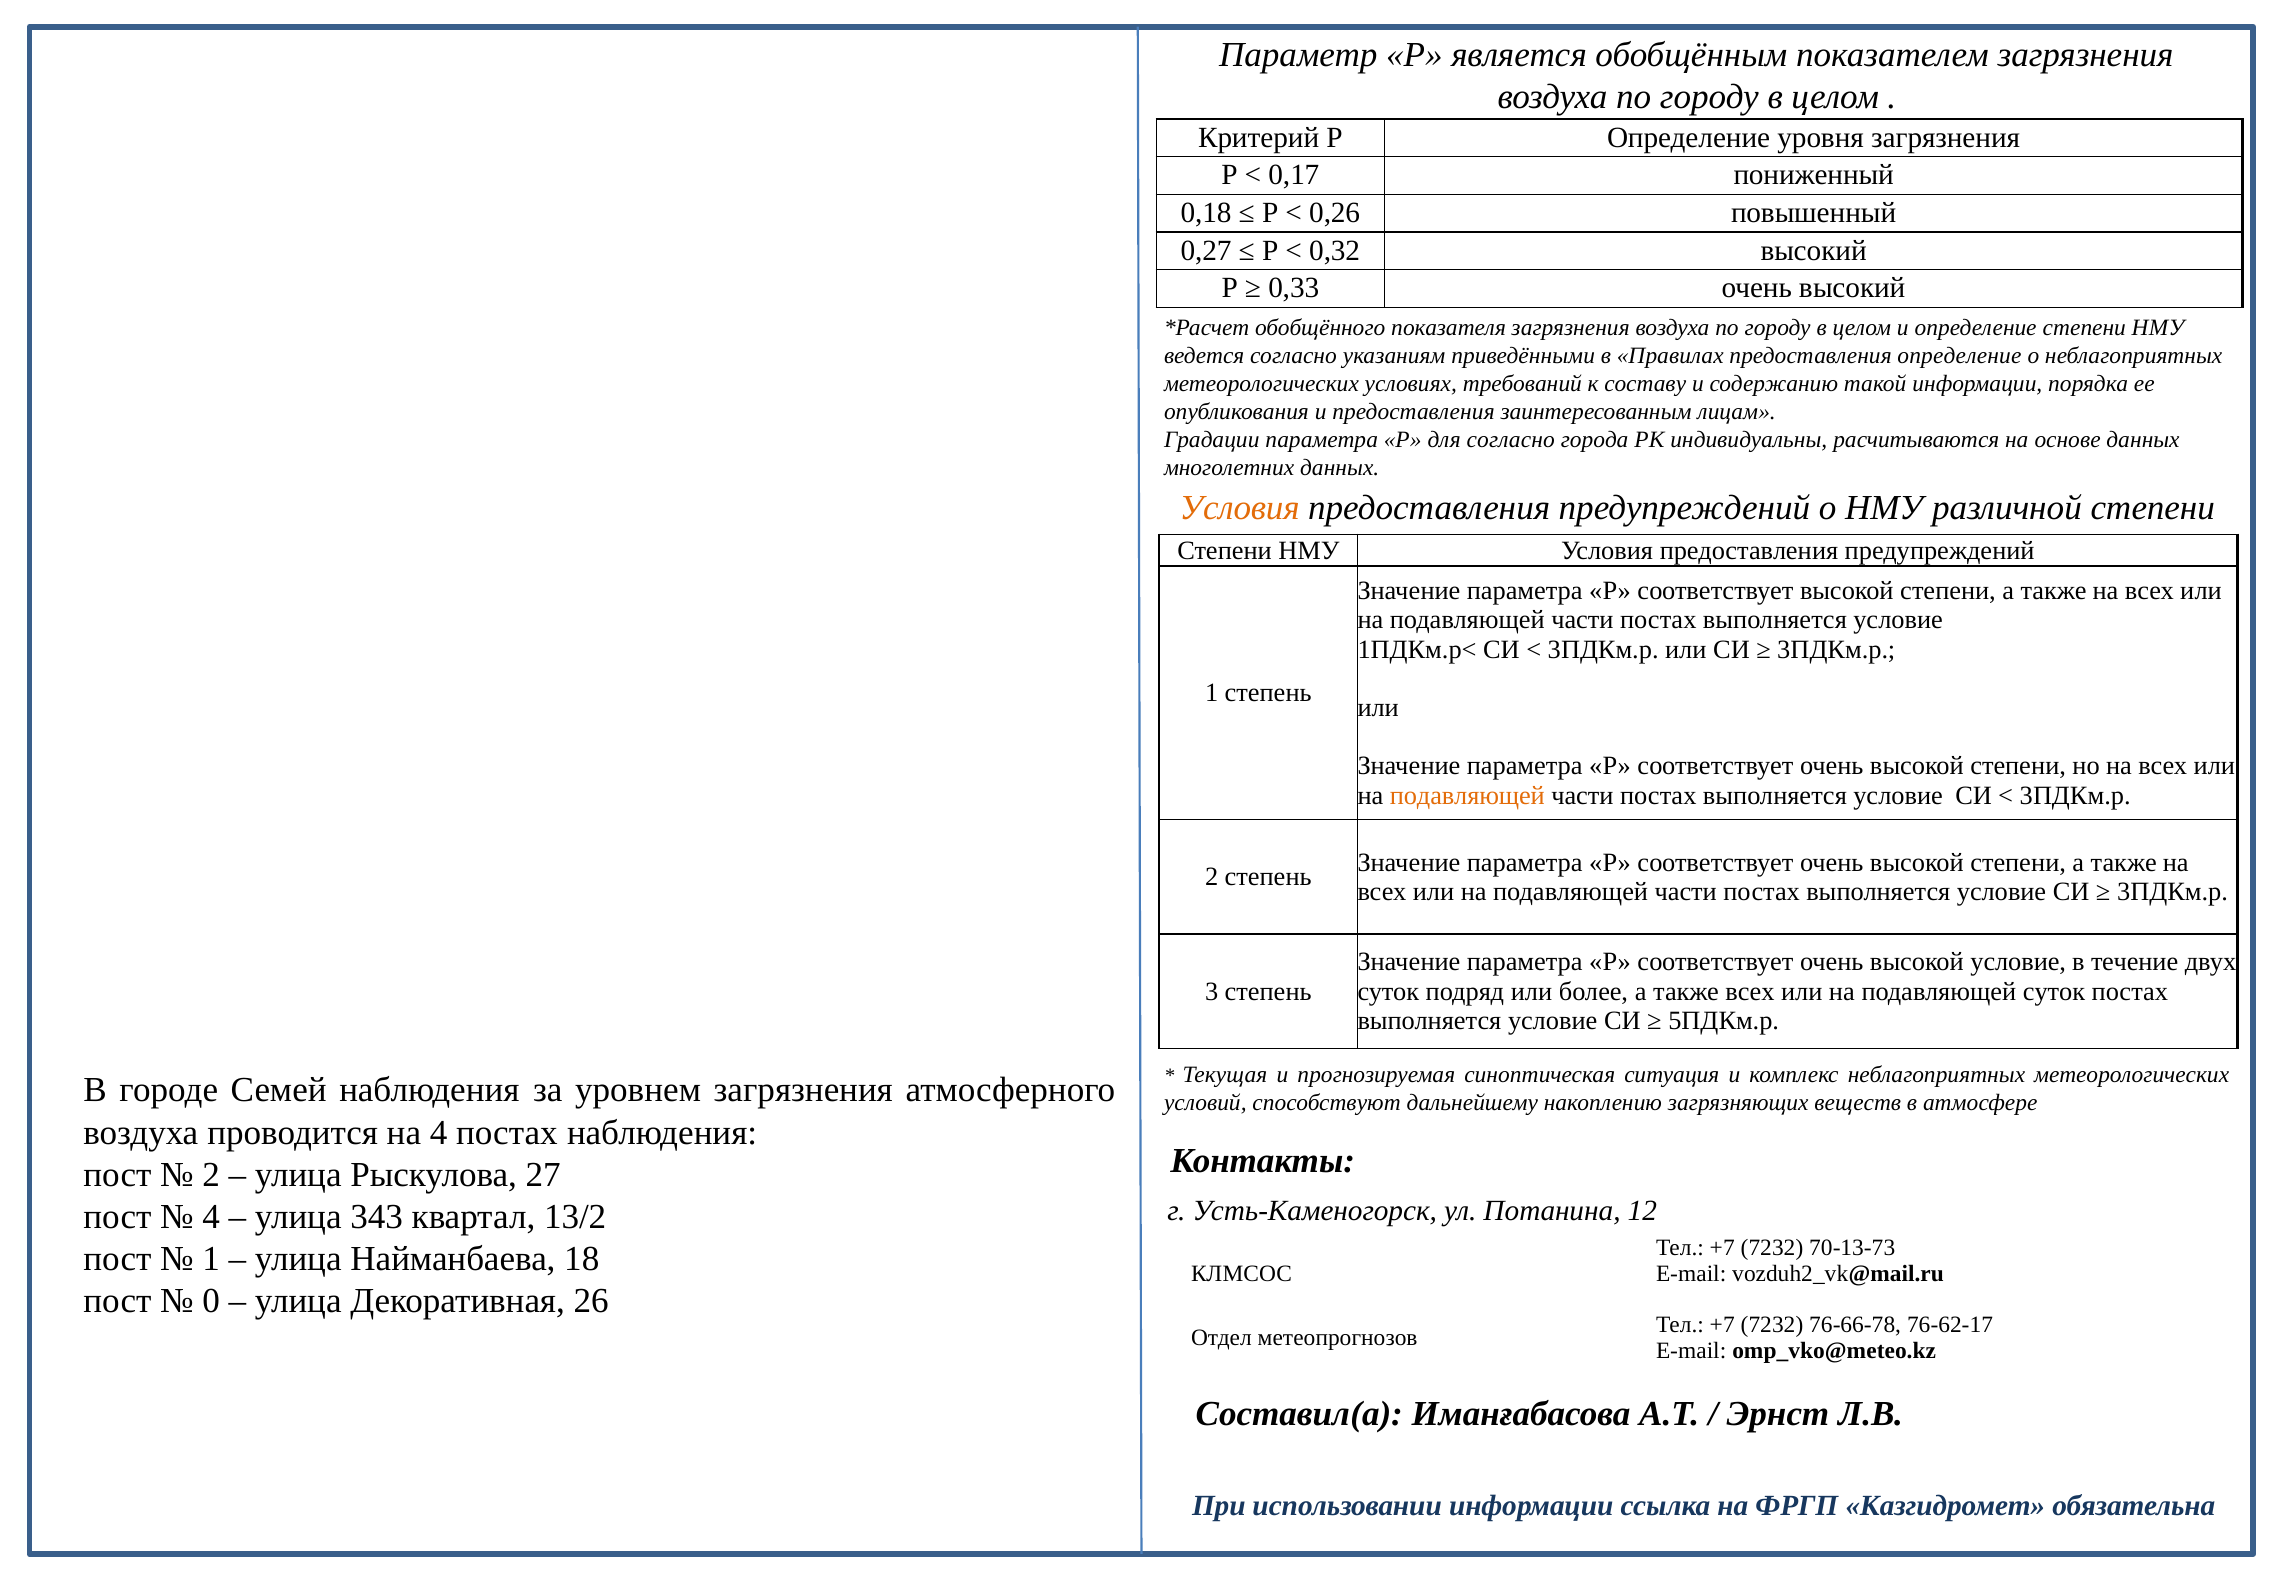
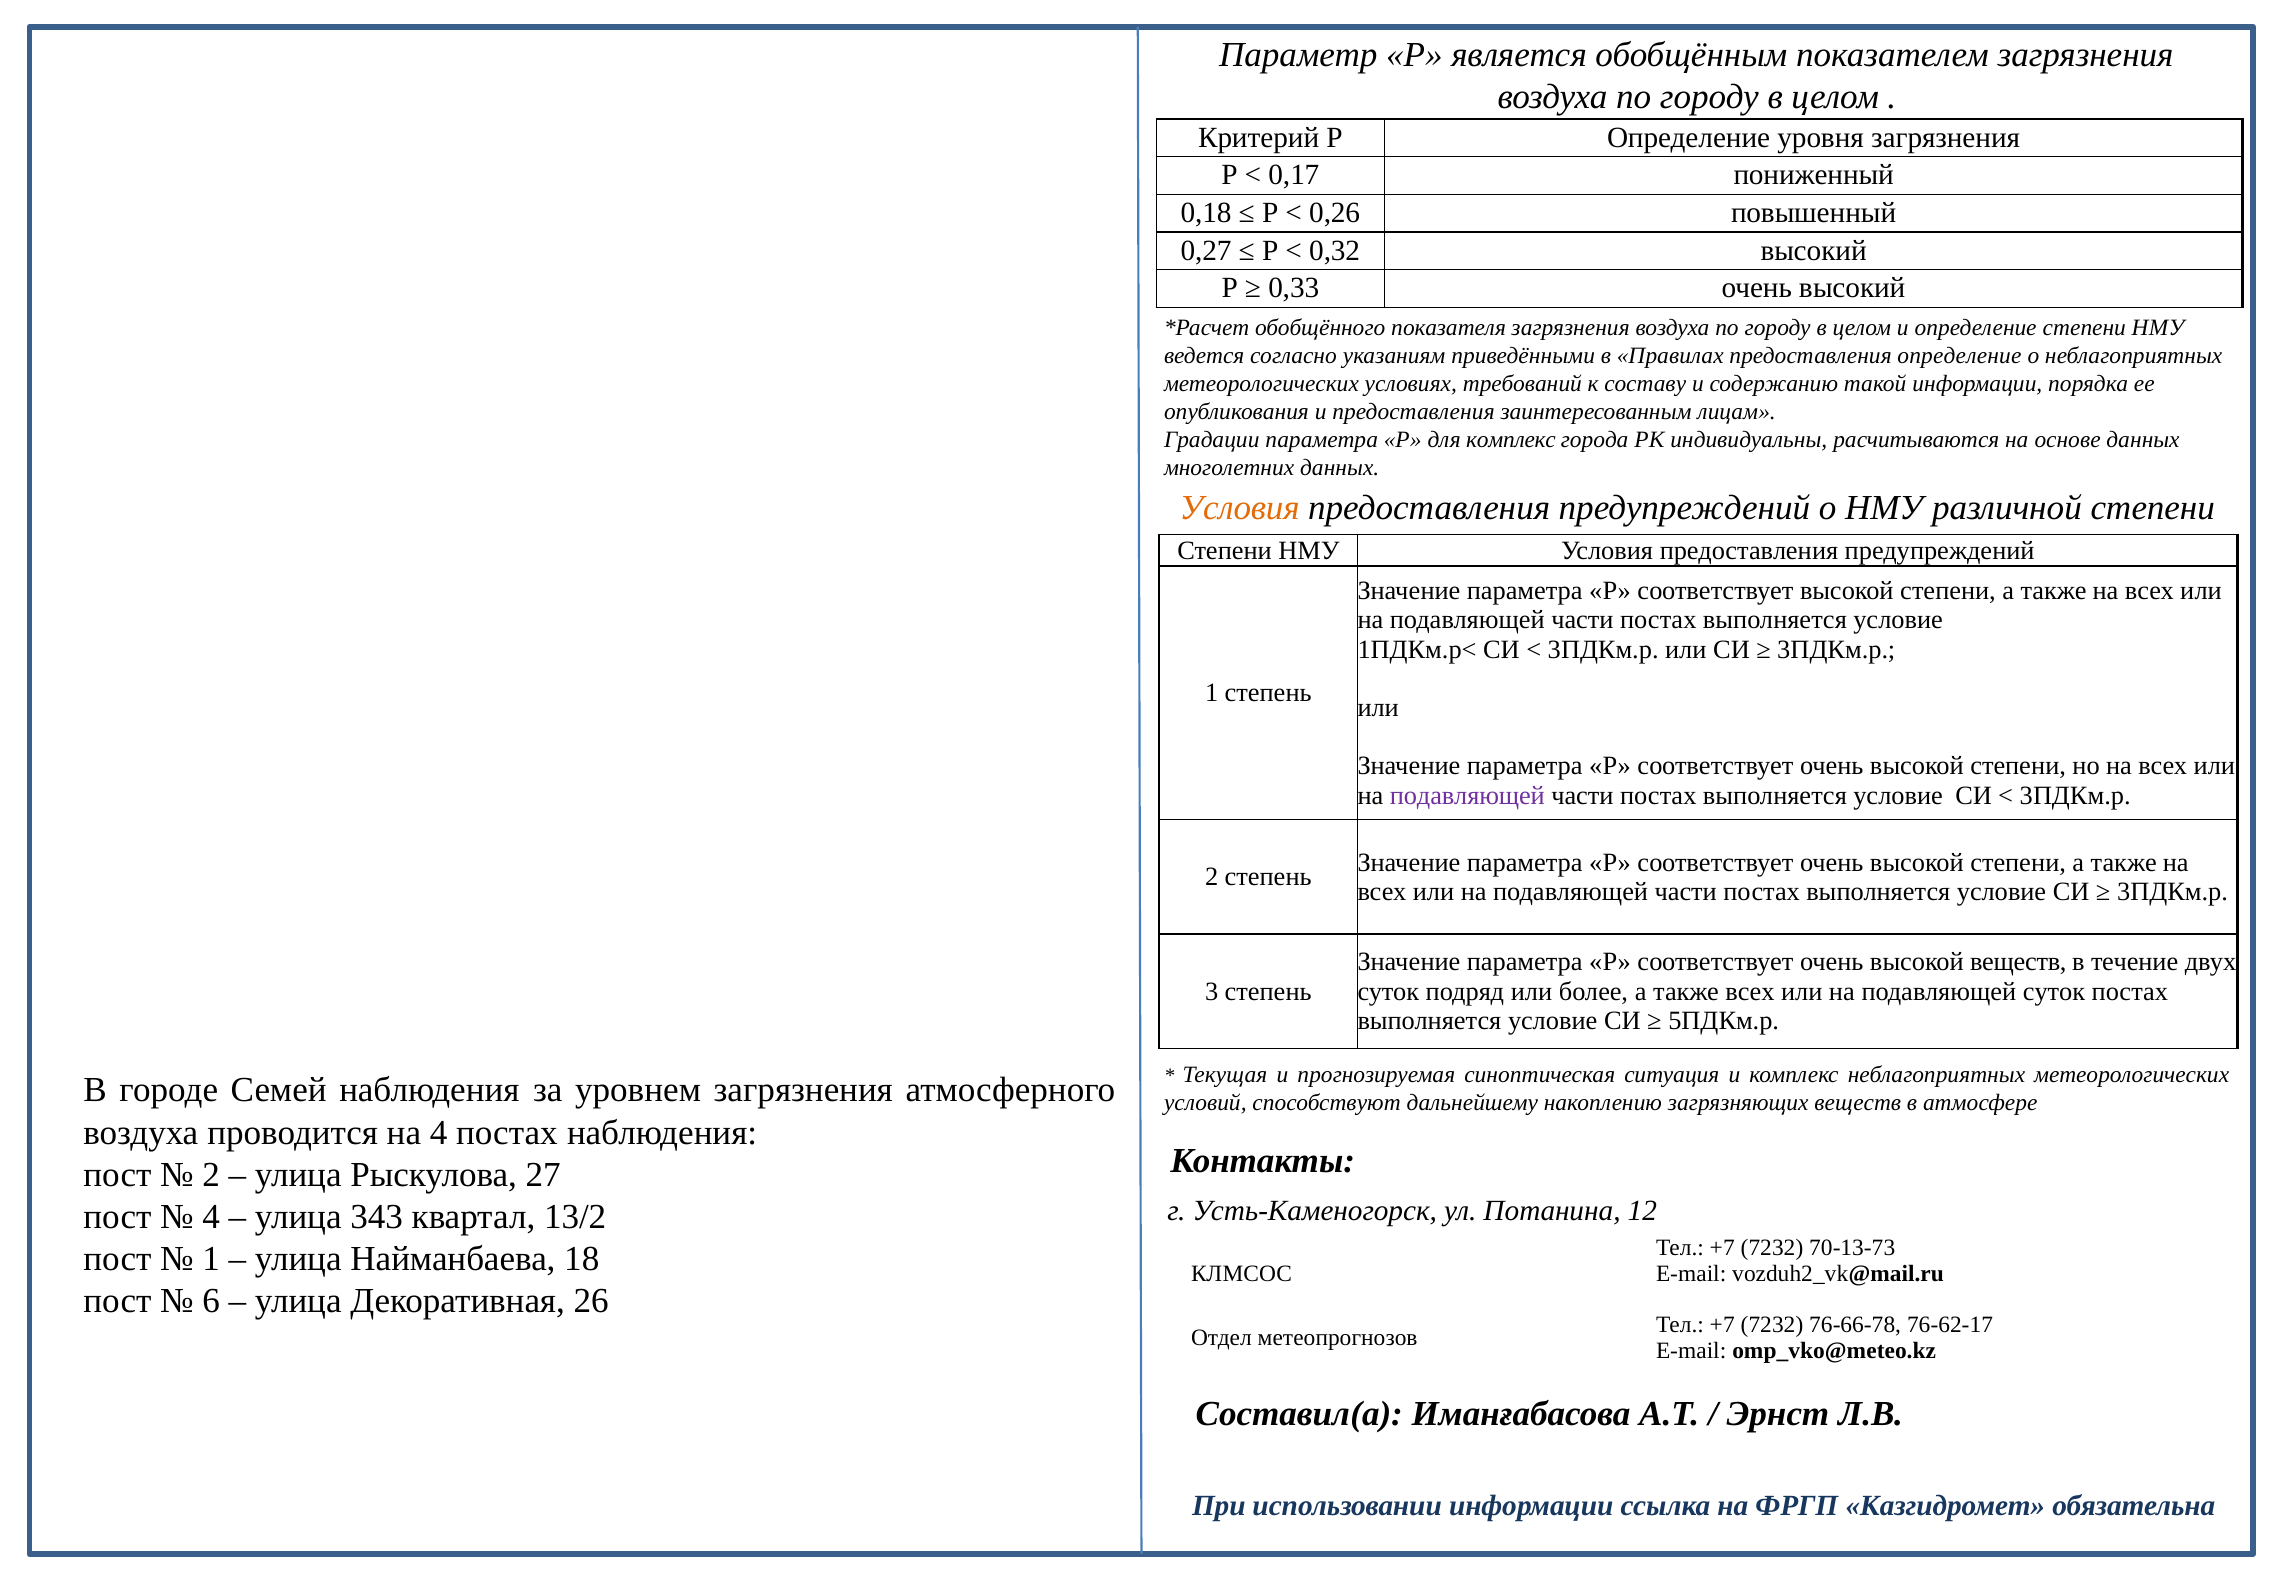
для согласно: согласно -> комплекс (1511, 440)
подавляющей colour: orange -> purple (1467, 795)
высокой условие: условие -> веществ (2018, 962)
0: 0 -> 6 (211, 1301)
